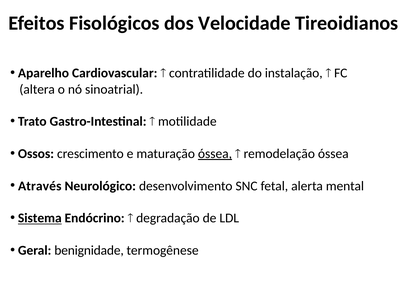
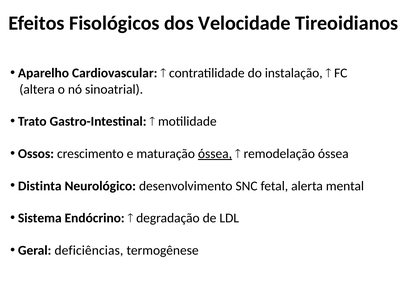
Através: Através -> Distinta (40, 186)
Sistema underline: present -> none (40, 218)
benignidade: benignidade -> deficiências (89, 251)
